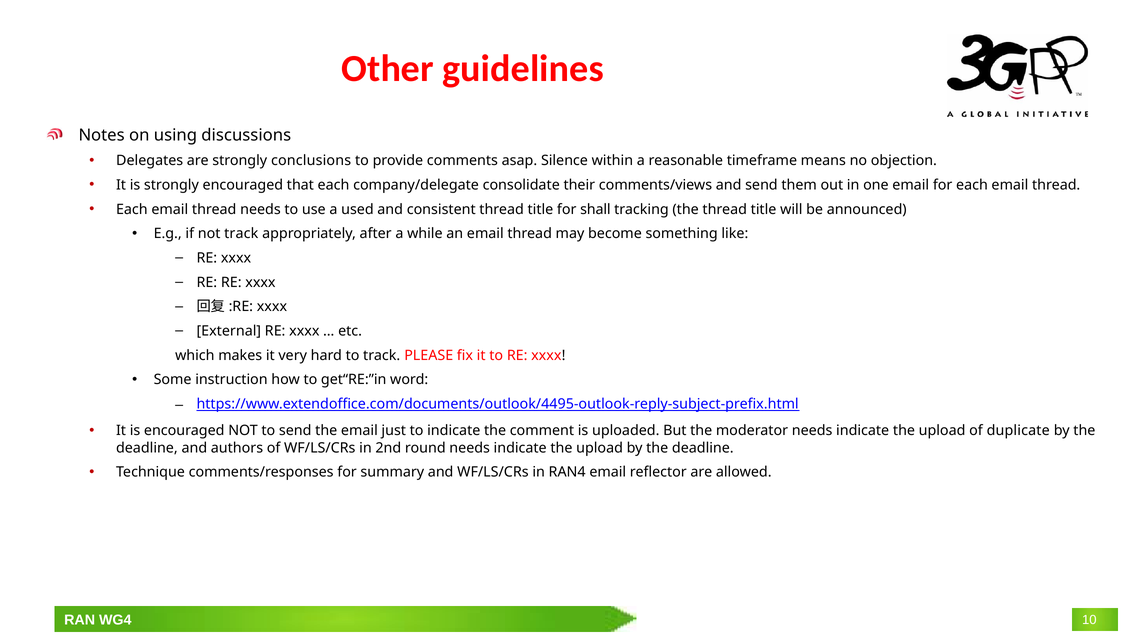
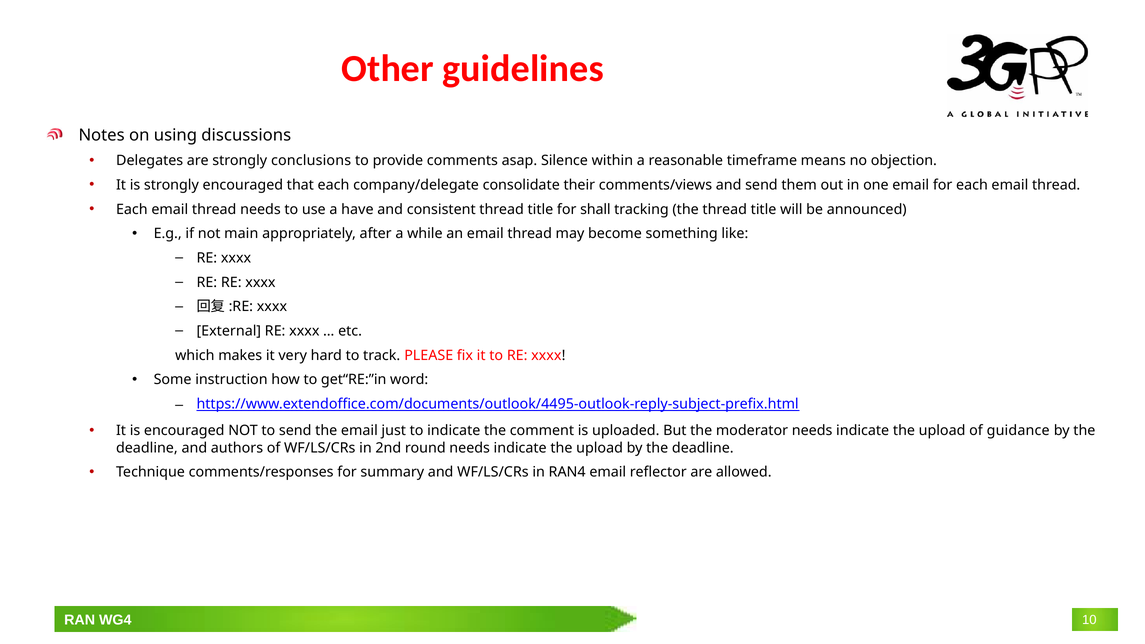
used: used -> have (357, 209)
not track: track -> main (241, 234)
duplicate: duplicate -> guidance (1018, 431)
